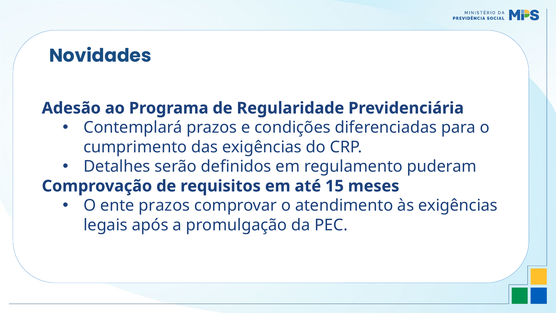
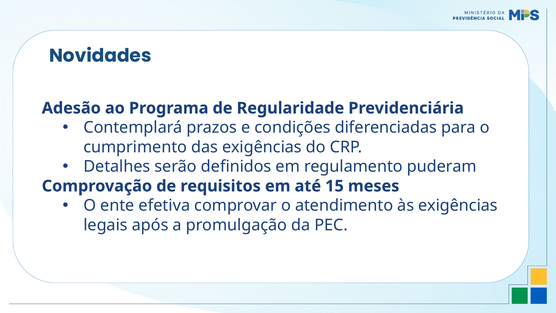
ente prazos: prazos -> efetiva (164, 205)
